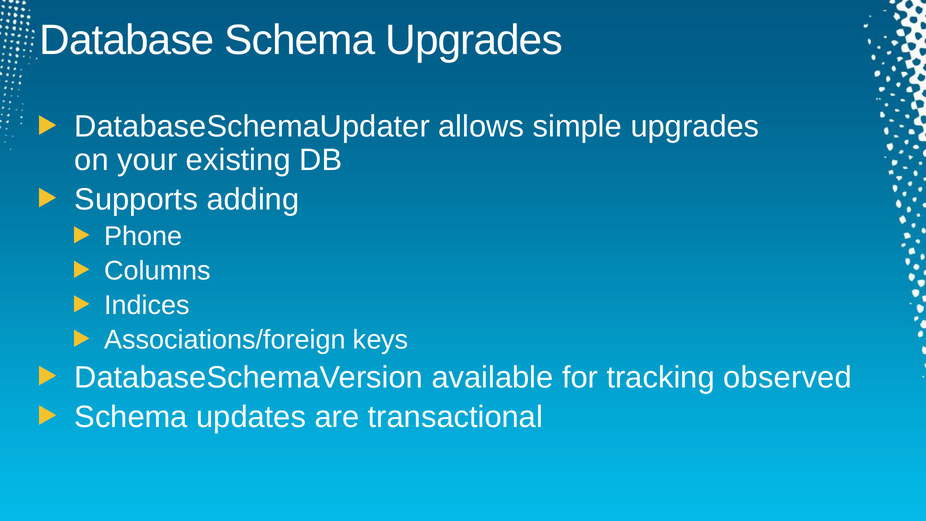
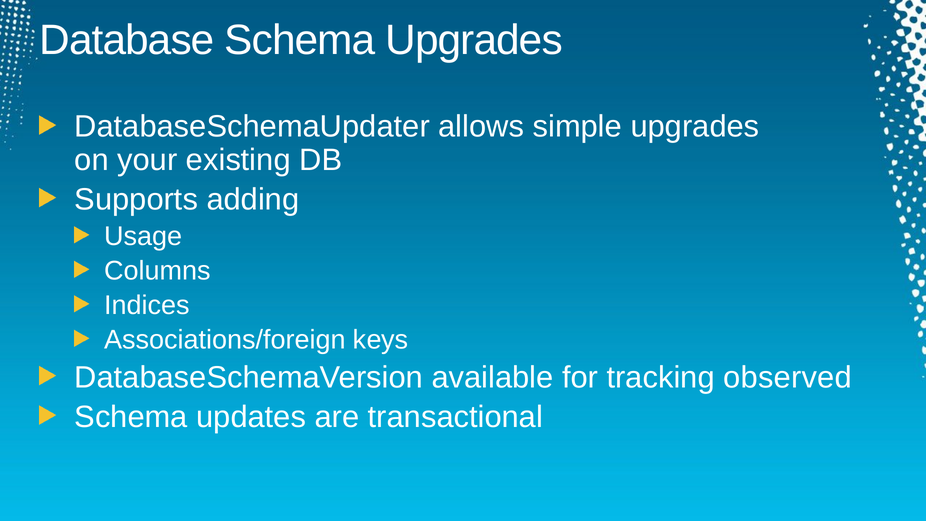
Phone: Phone -> Usage (143, 236)
